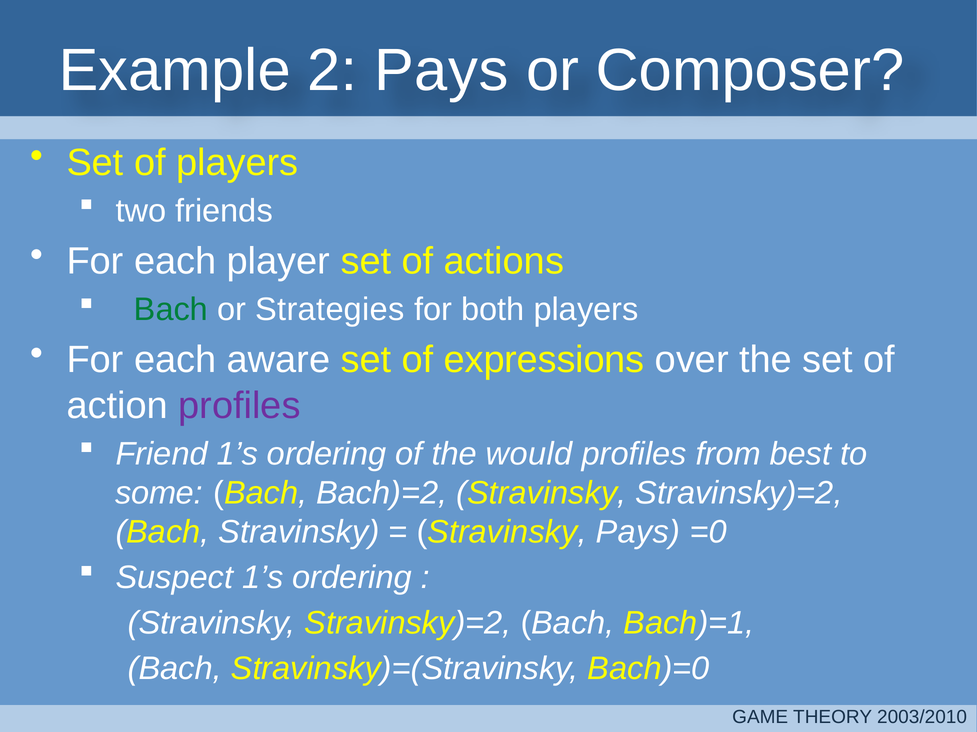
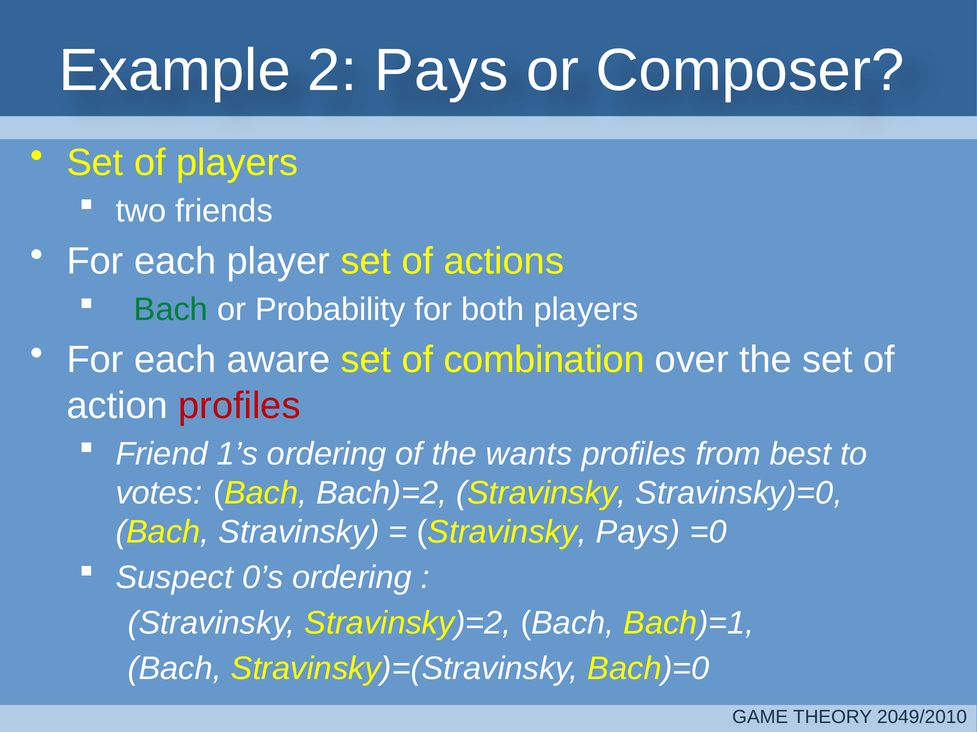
Strategies: Strategies -> Probability (330, 310)
expressions: expressions -> combination (544, 360)
profiles colour: purple -> red (239, 406)
would: would -> wants (529, 454)
some: some -> votes (159, 493)
Bach)=2 Stravinsky Stravinsky)=2: Stravinsky)=2 -> Stravinsky)=0 (739, 493)
Suspect 1’s: 1’s -> 0’s (263, 578)
2003/2010: 2003/2010 -> 2049/2010 (922, 718)
